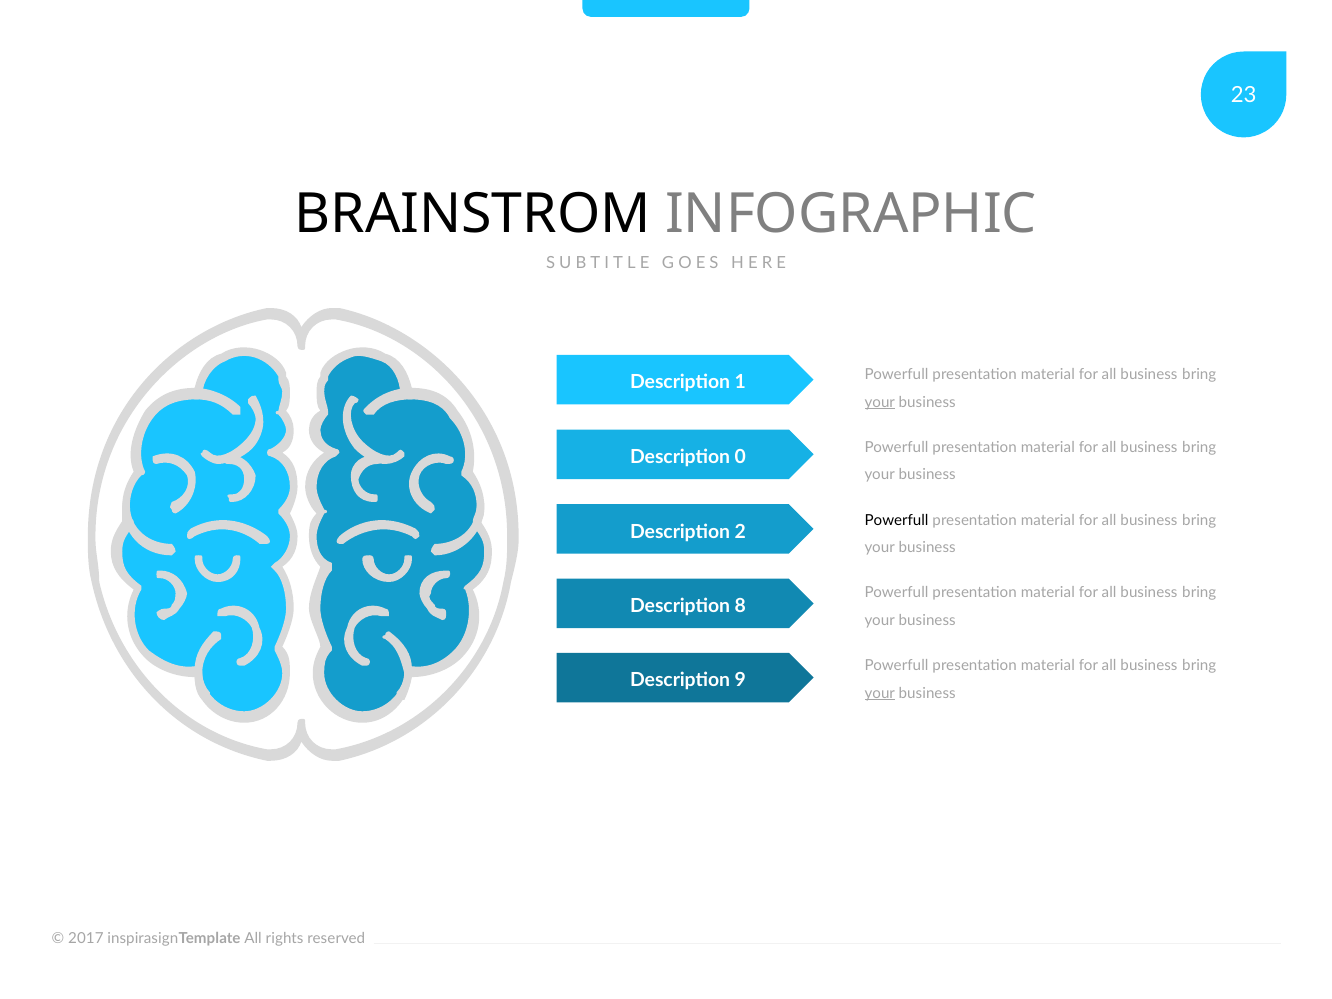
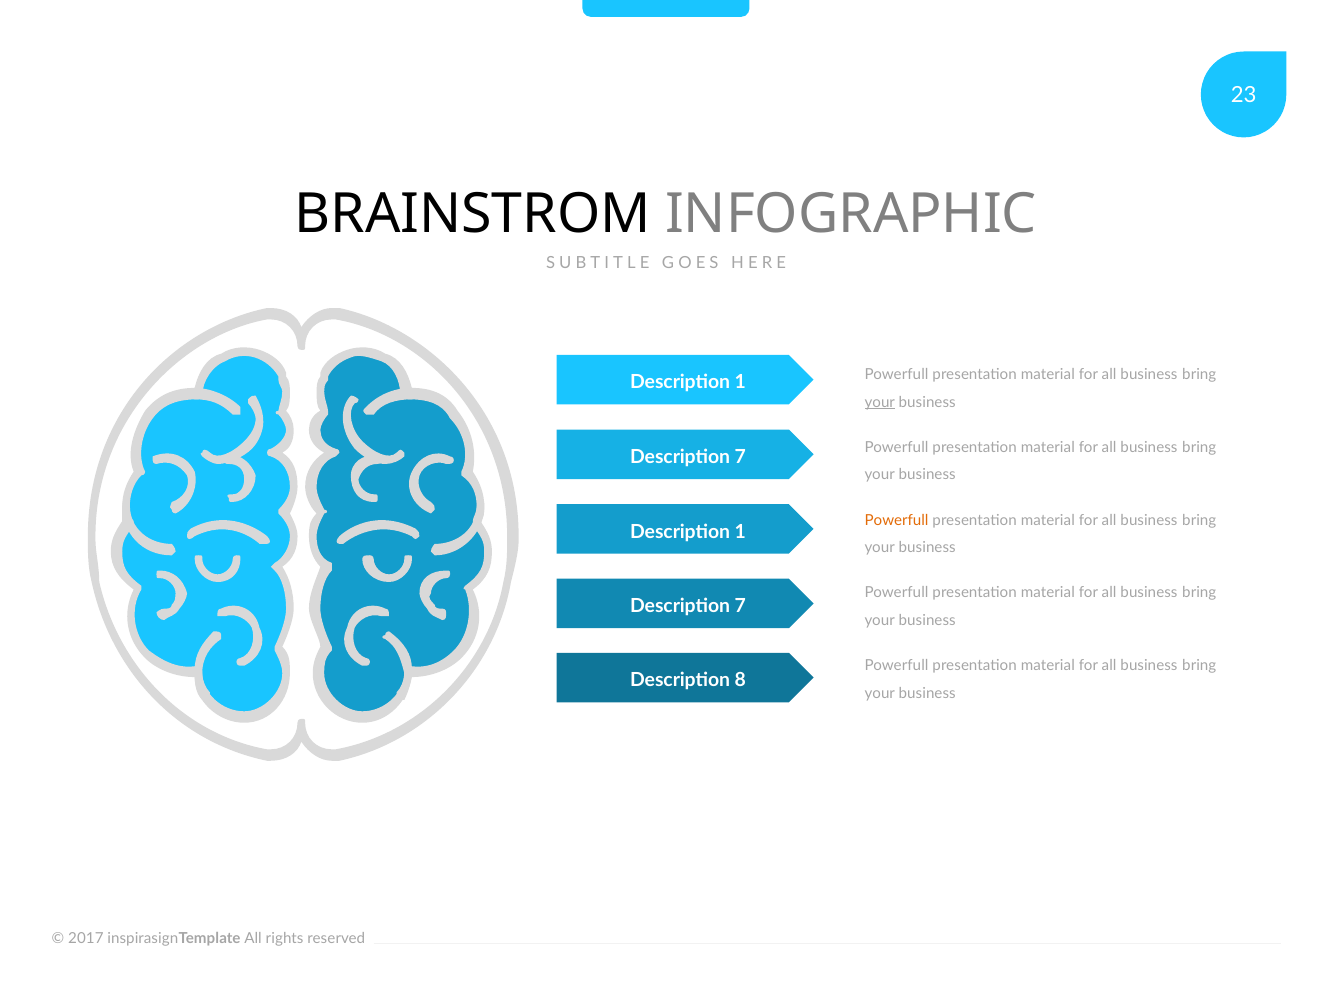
0: 0 -> 7 (740, 457)
Powerfull colour: black -> orange (897, 520)
2: 2 -> 1 (740, 532)
8: 8 -> 7 (740, 606)
9: 9 -> 8 (740, 680)
your underline: present -> none (880, 693)
